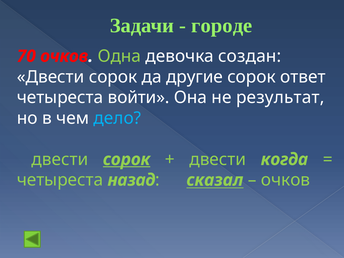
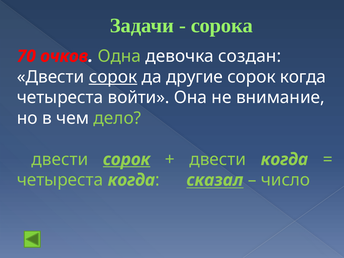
городе: городе -> сорока (222, 26)
сорок underline: none -> present (113, 77)
сорок ответ: ответ -> когда (303, 77)
результат: результат -> внимание (280, 97)
дело colour: light blue -> light green (117, 118)
четыреста назад: назад -> когда (131, 180)
очков: очков -> число (286, 180)
